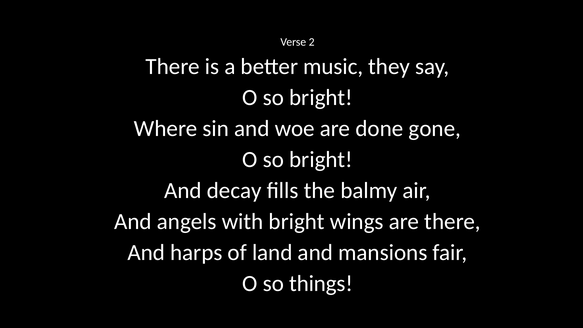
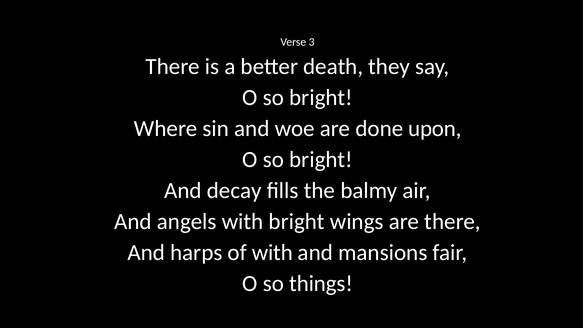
2: 2 -> 3 (312, 42)
music: music -> death (333, 67)
gone: gone -> upon (435, 129)
of land: land -> with (272, 253)
